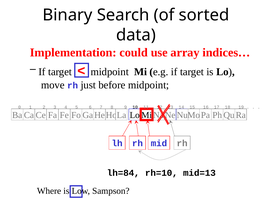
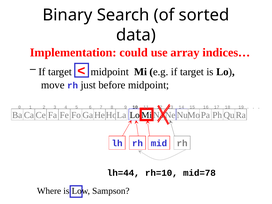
lh=84: lh=84 -> lh=44 (123, 173)
mid=13: mid=13 -> mid=78 (199, 173)
